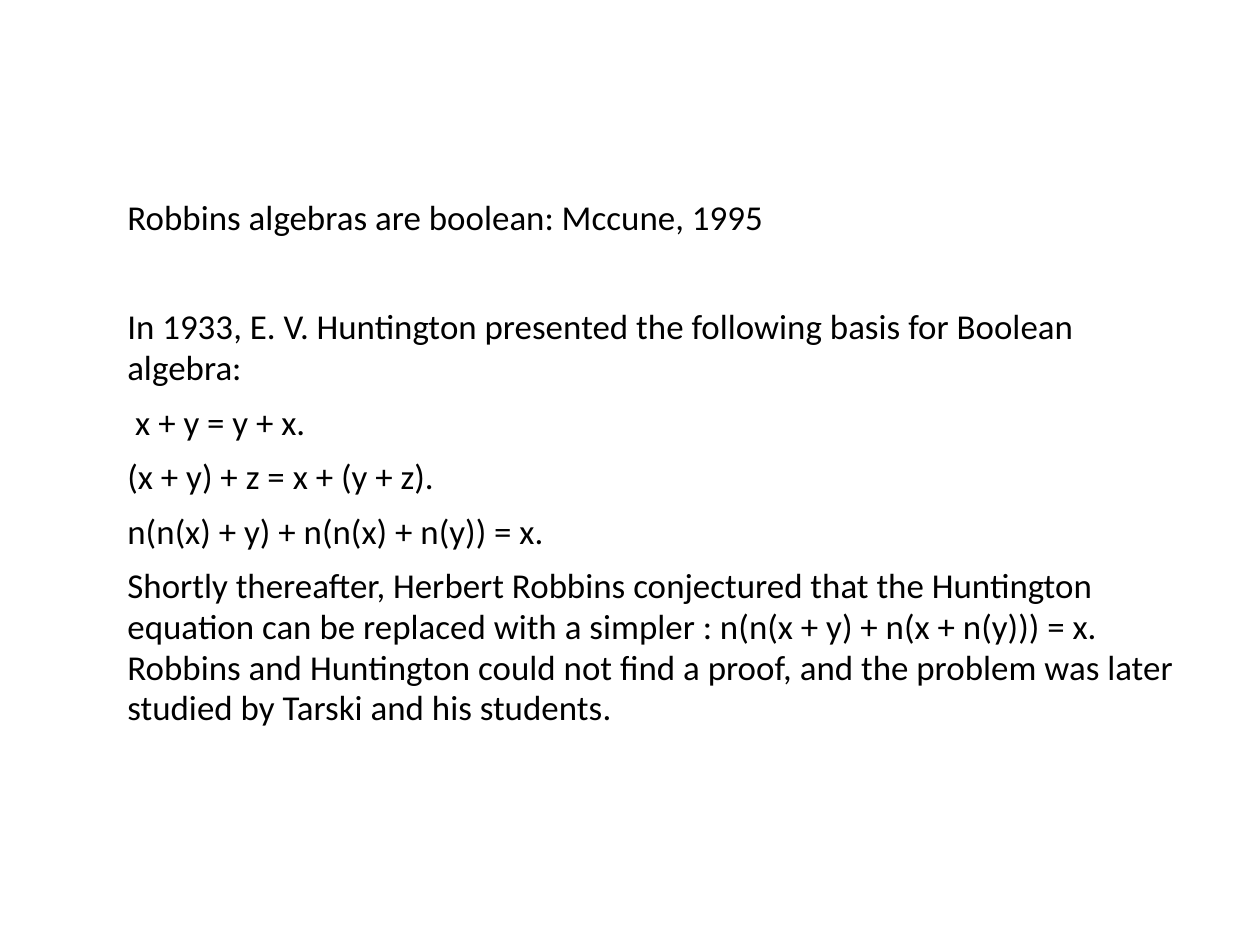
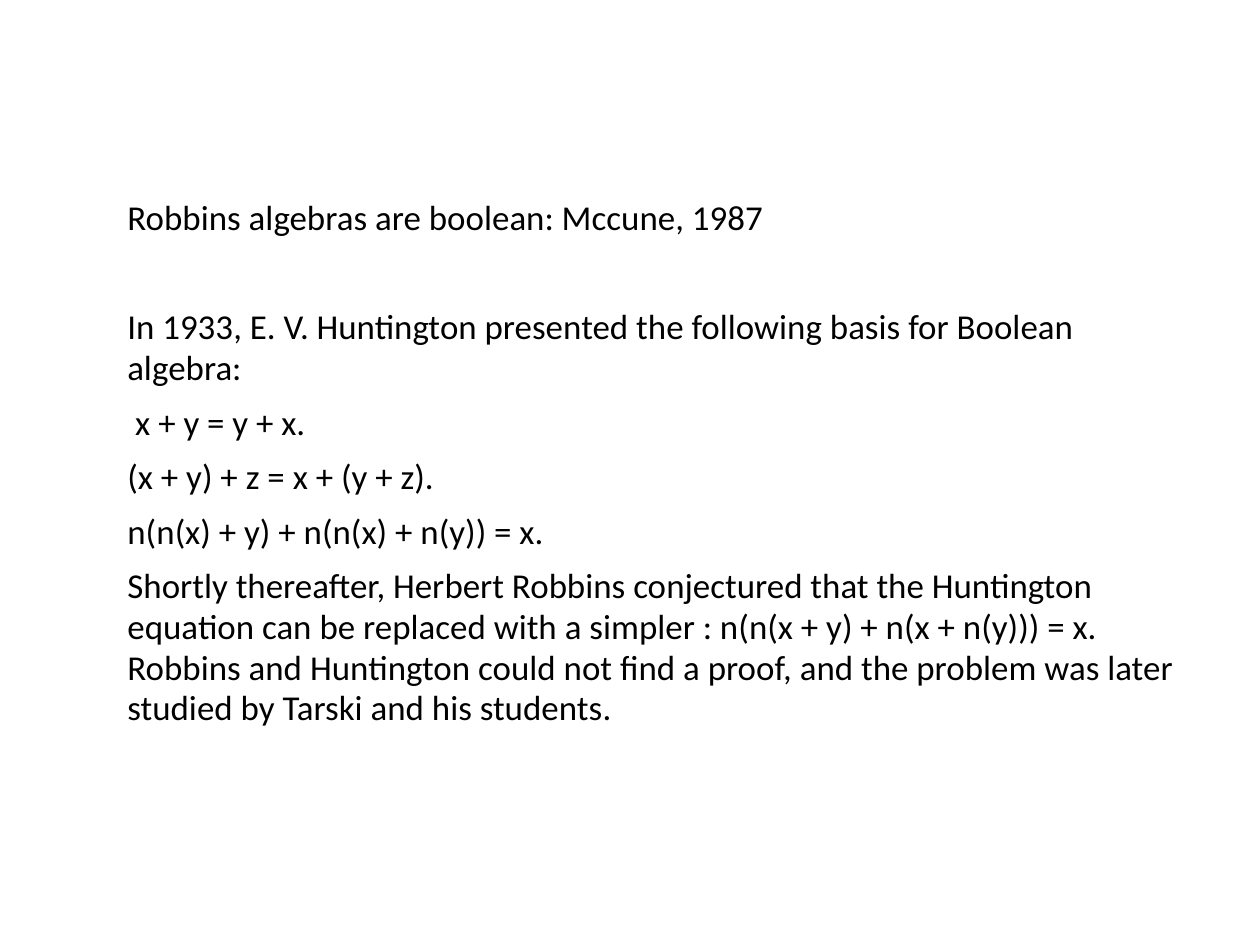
1995: 1995 -> 1987 (727, 219)
